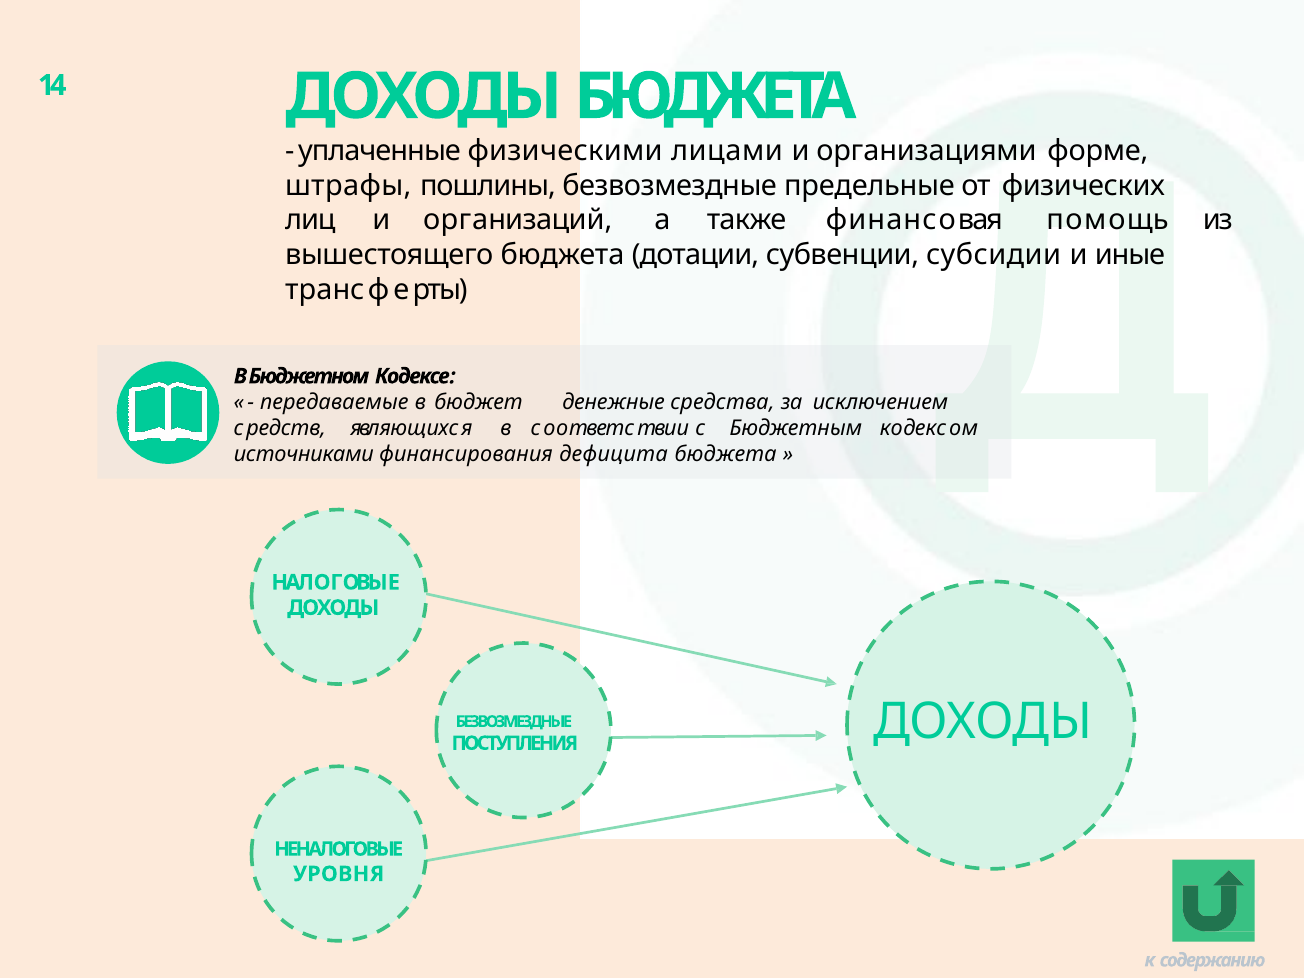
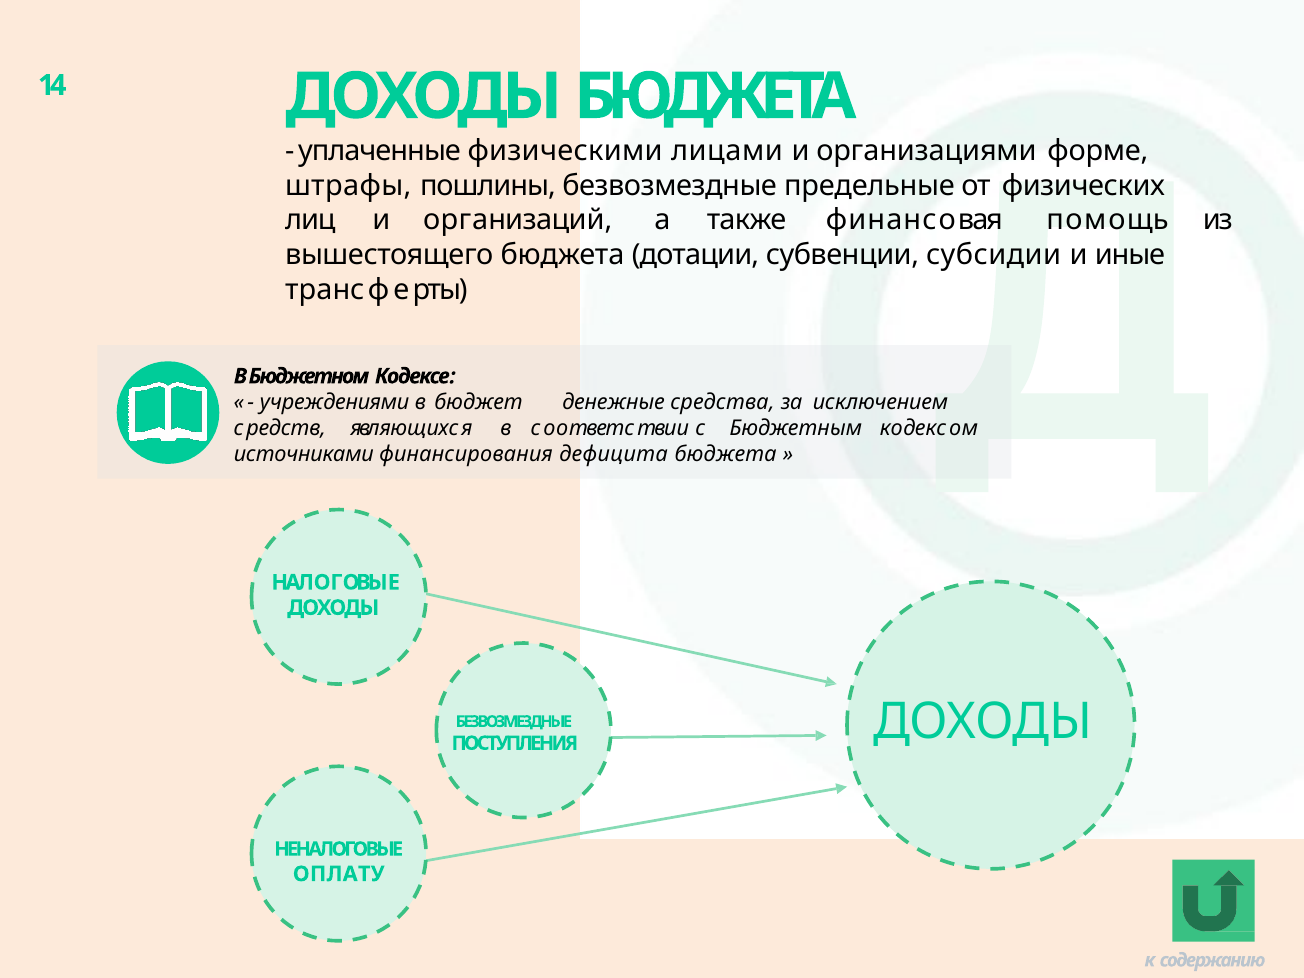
передаваемые: передаваемые -> учреждениями (334, 402)
УРОВНЯ: УРОВНЯ -> ОПЛАТУ (339, 874)
